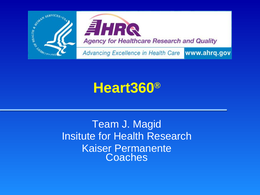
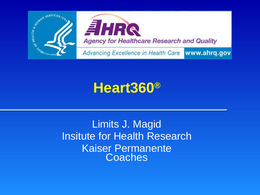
Team: Team -> Limits (106, 124)
